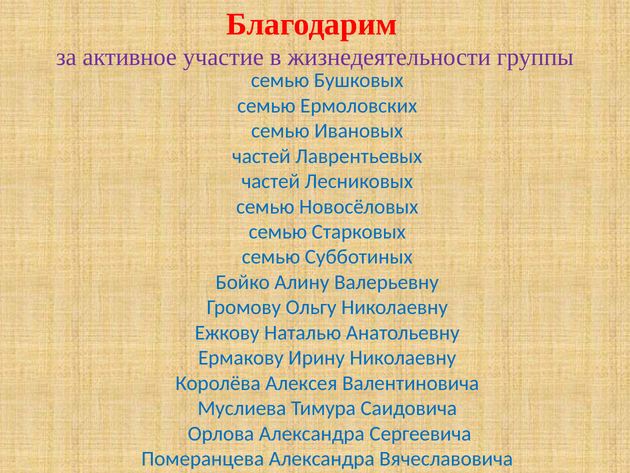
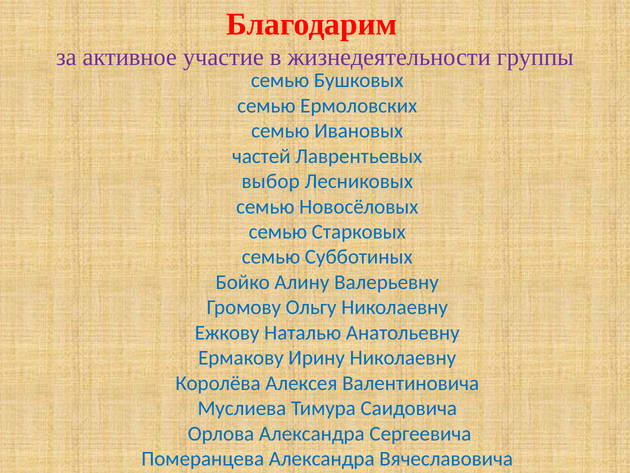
частей: частей -> выбор (271, 181)
